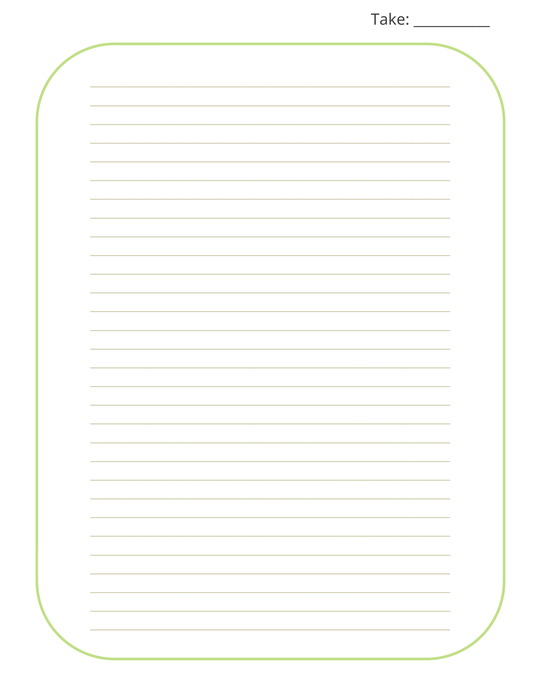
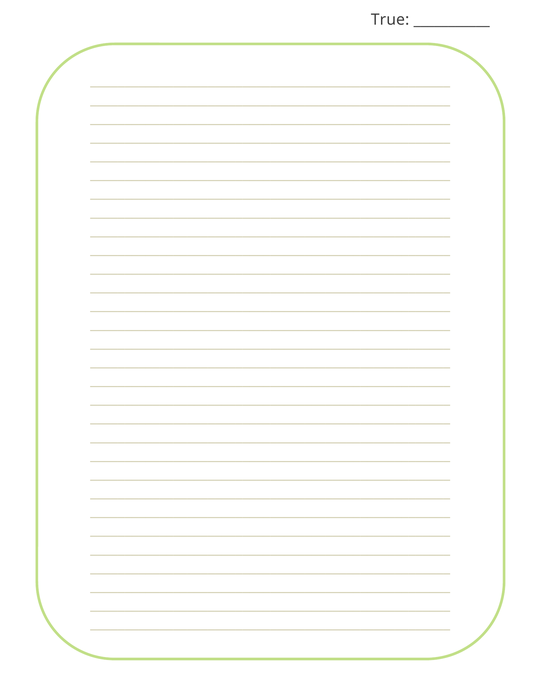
Take: Take -> True (390, 20)
